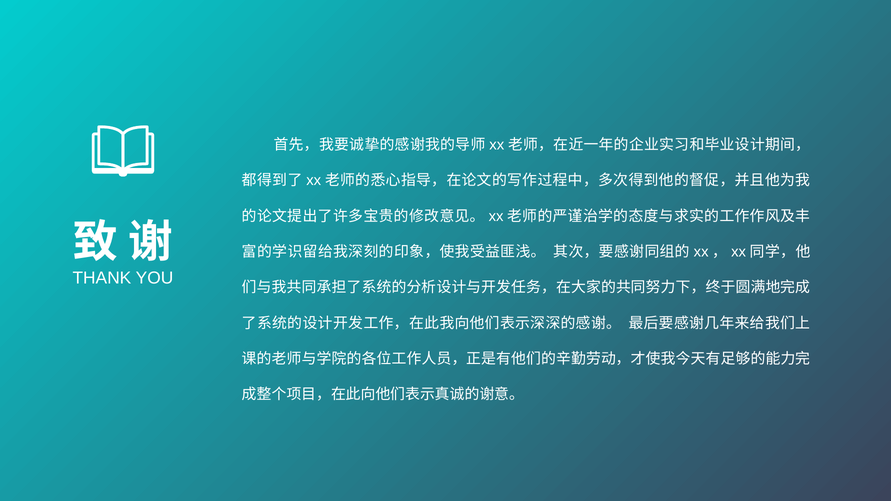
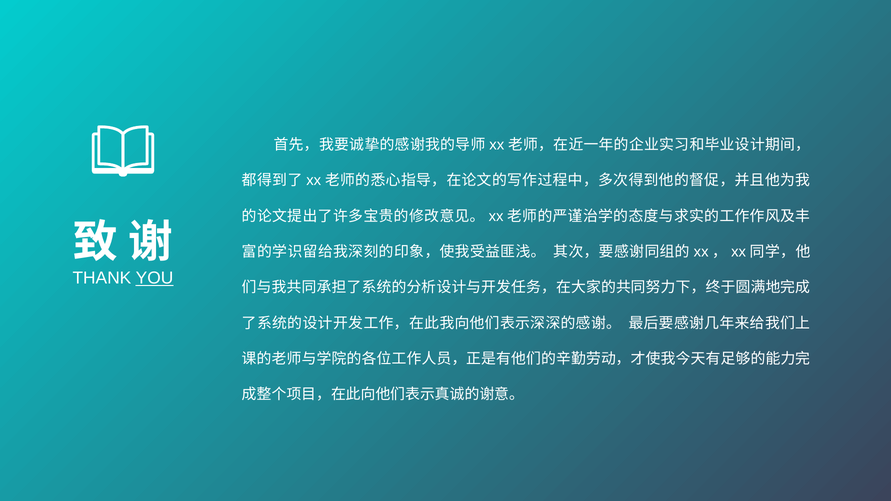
YOU underline: none -> present (155, 278)
